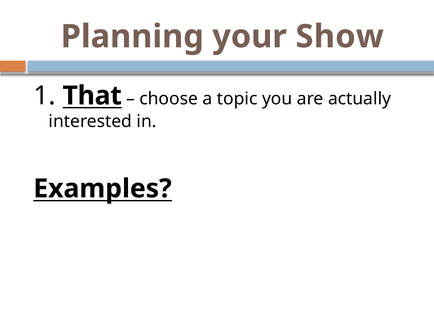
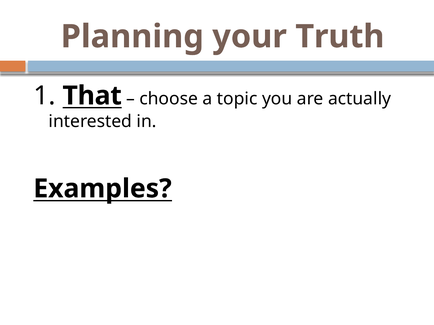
Show: Show -> Truth (340, 37)
